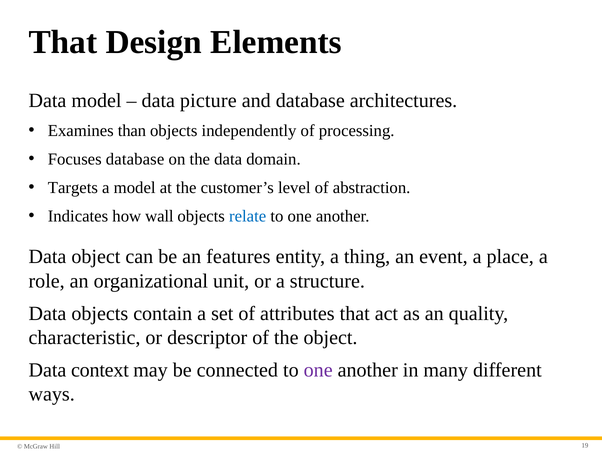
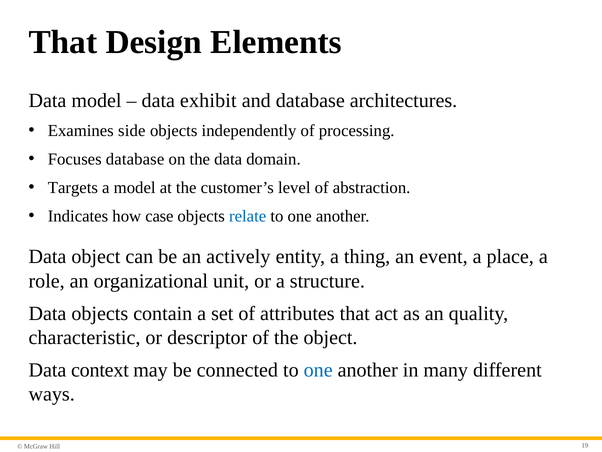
picture: picture -> exhibit (208, 101)
than: than -> side (132, 131)
wall: wall -> case (159, 216)
features: features -> actively (238, 257)
one colour: purple -> blue (318, 370)
